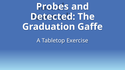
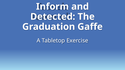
Probes: Probes -> Inform (52, 7)
